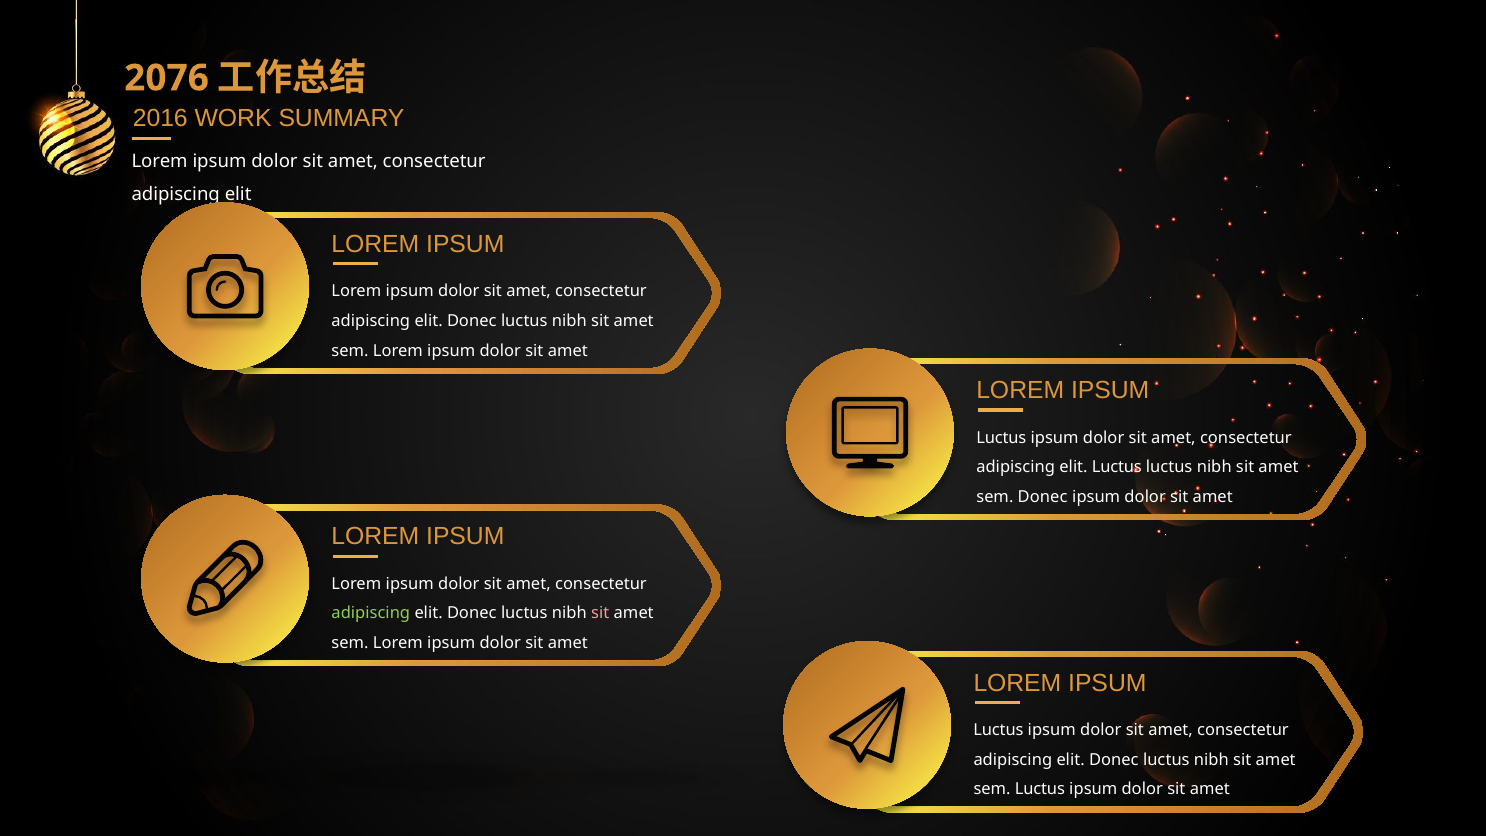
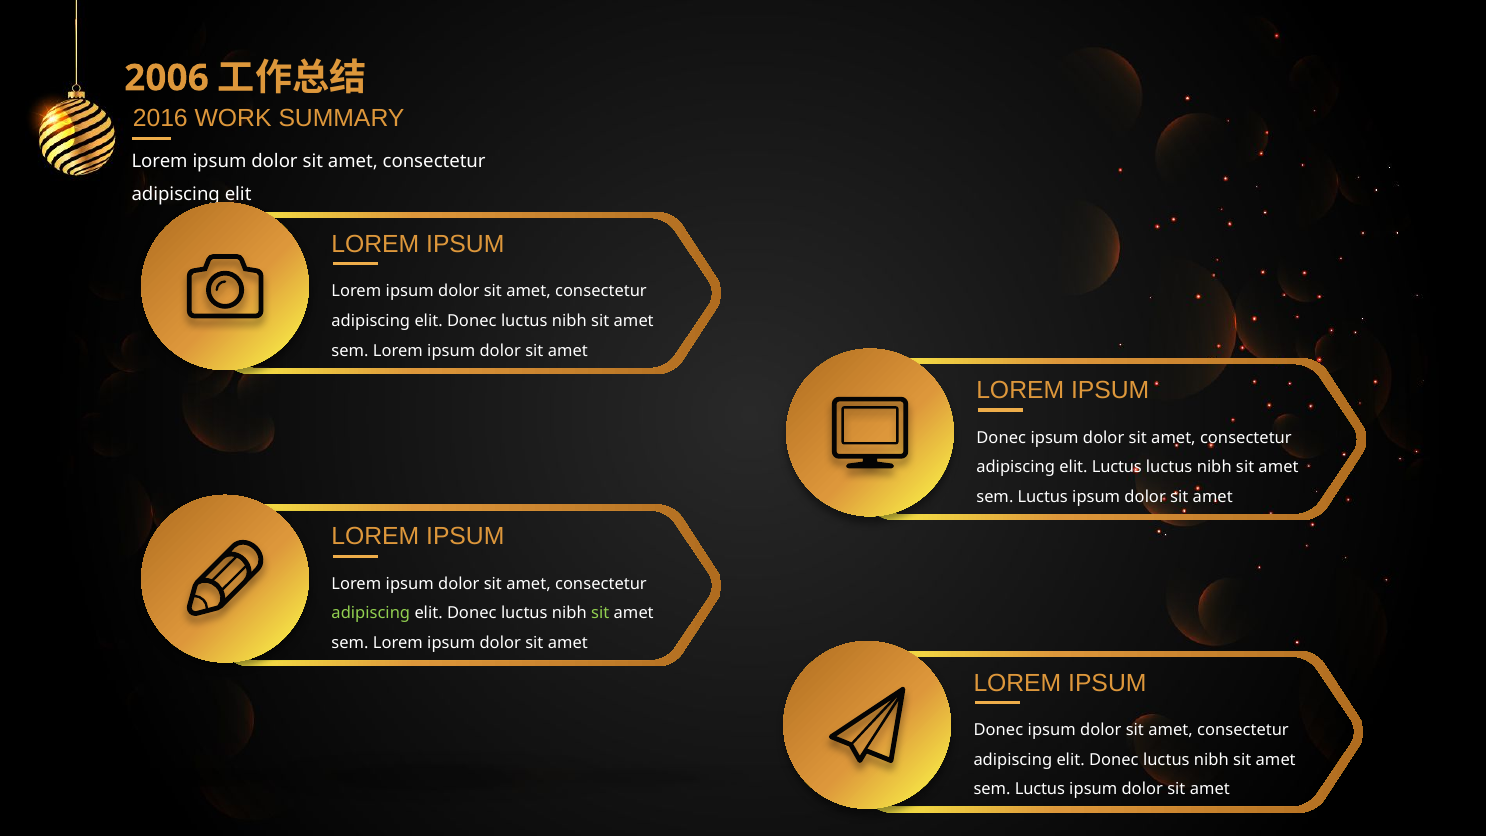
2076: 2076 -> 2006 (167, 78)
Luctus: Luctus -> Donec (1001, 438)
Donec: Donec -> Luctus (1043, 497)
sit colour: pink -> light green (600, 613)
Luctus: Luctus -> Donec (998, 730)
